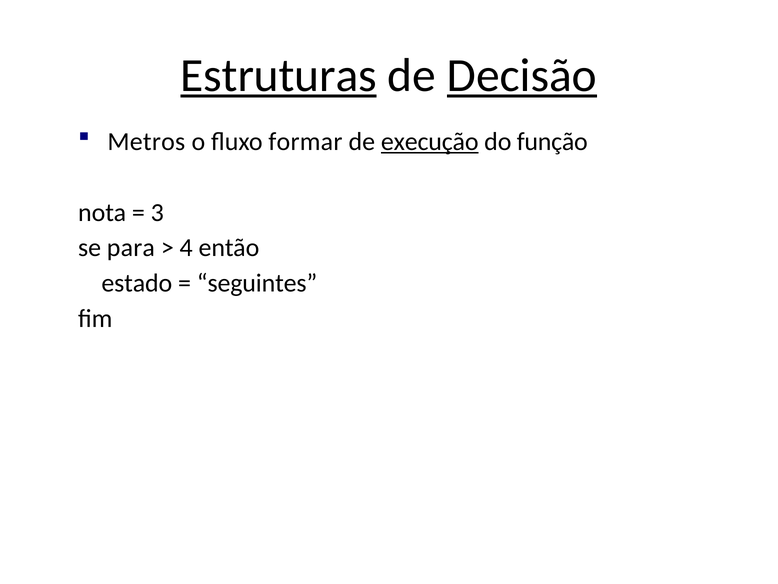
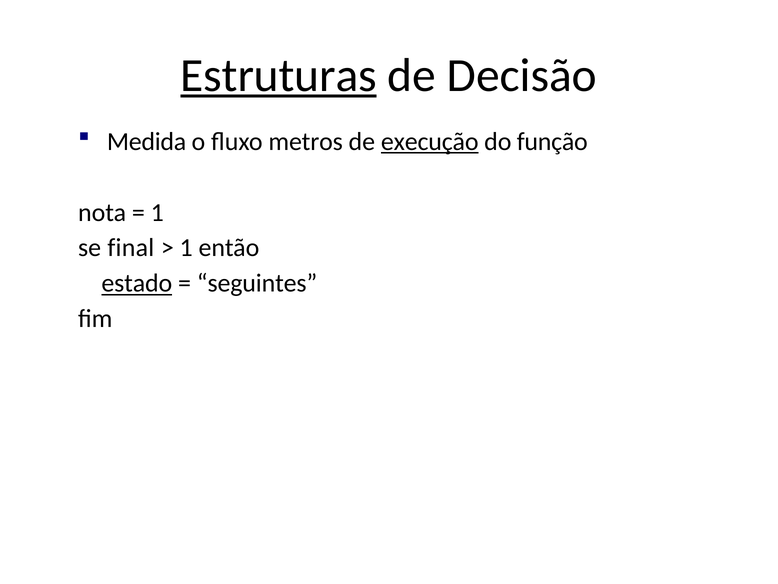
Decisão underline: present -> none (522, 75)
Metros: Metros -> Medida (147, 141)
formar: formar -> metros (306, 141)
3: 3 -> 1 (157, 212)
para: para -> final (131, 248)
4: 4 -> 1 (186, 248)
estado underline: none -> present (137, 283)
